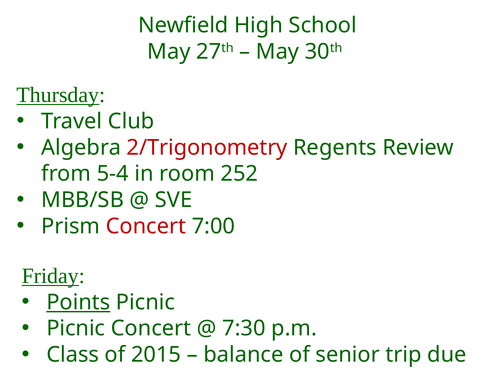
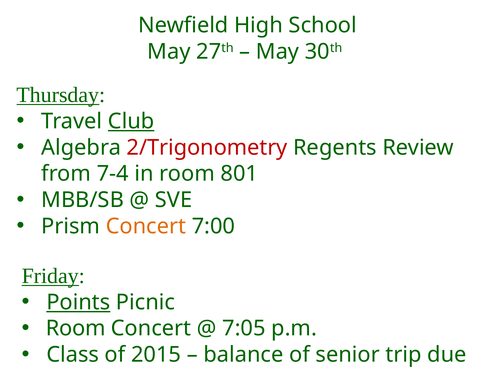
Club underline: none -> present (131, 121)
5-4: 5-4 -> 7-4 (113, 174)
252: 252 -> 801 (239, 174)
Concert colour: red -> orange (146, 226)
Picnic: Picnic -> Room (76, 328)
7:30: 7:30 -> 7:05 (244, 328)
